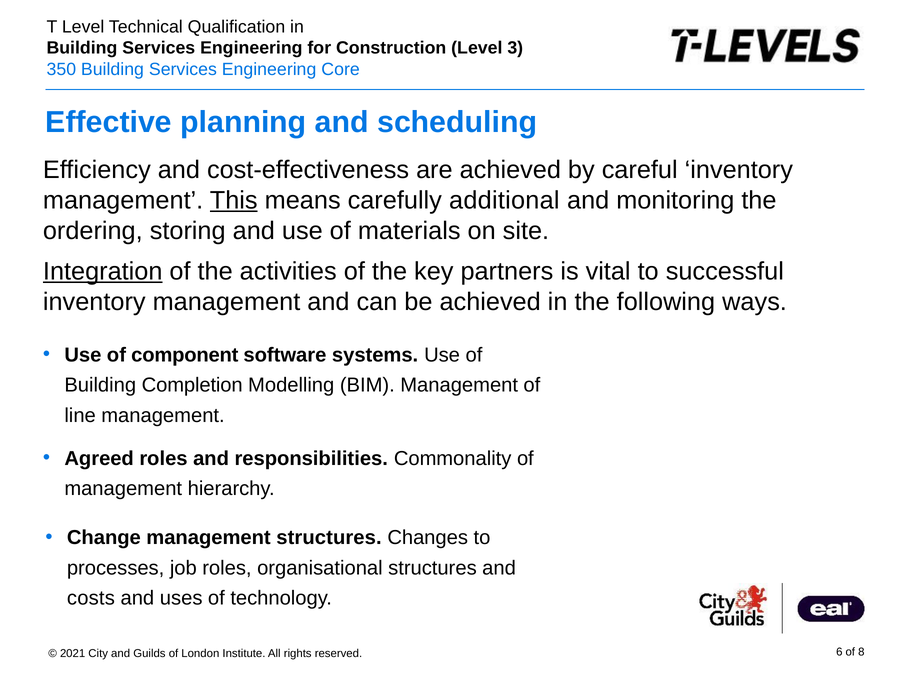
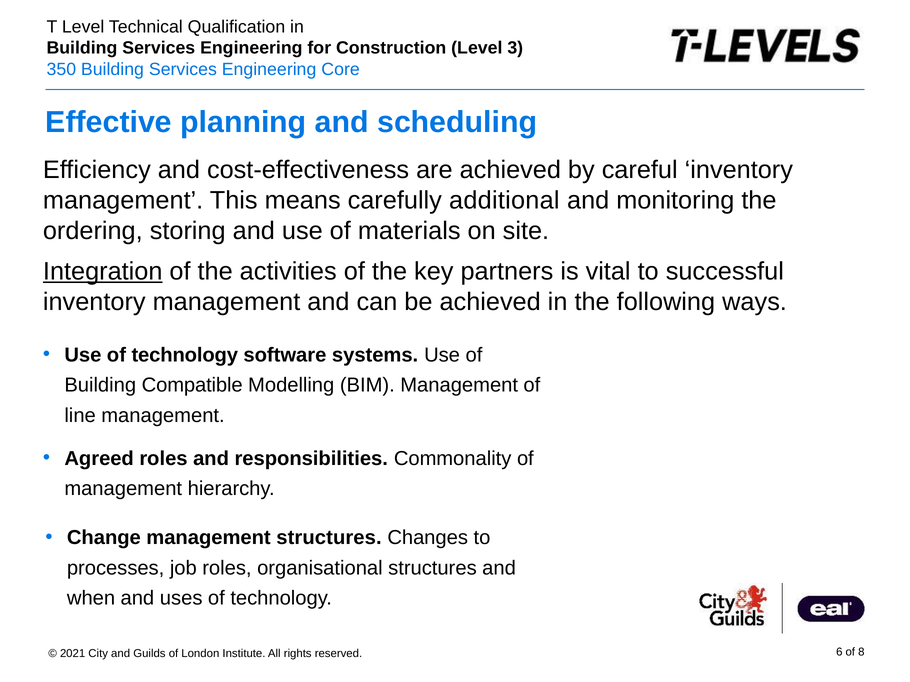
This underline: present -> none (234, 201)
Use of component: component -> technology (185, 355)
Completion: Completion -> Compatible (192, 386)
costs: costs -> when (91, 599)
